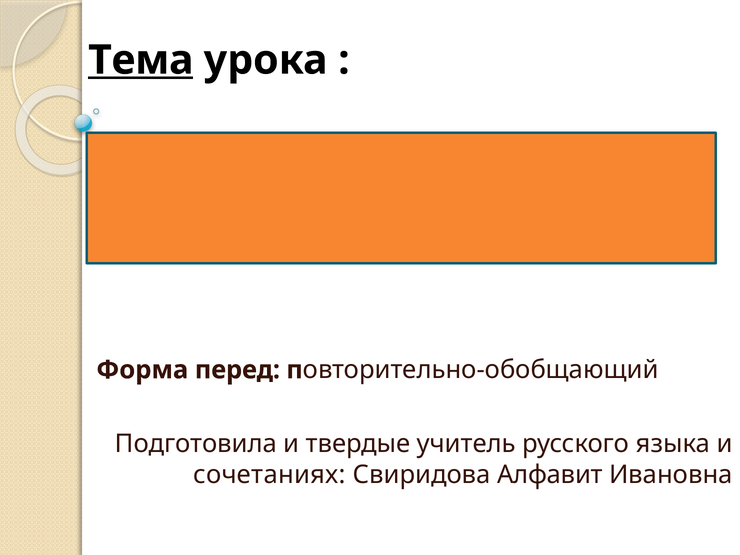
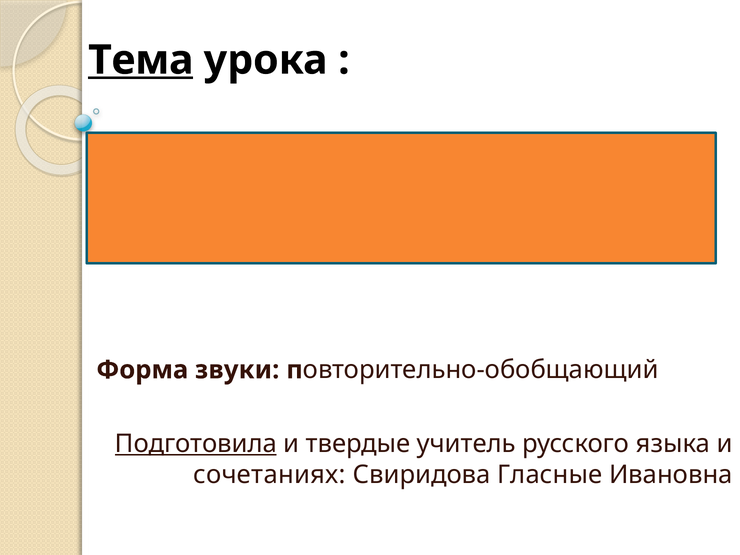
перед: перед -> звуки (237, 370)
Подготовила underline: none -> present (196, 444)
Алфавит: Алфавит -> Гласные (550, 475)
